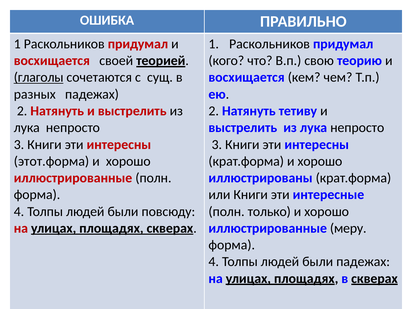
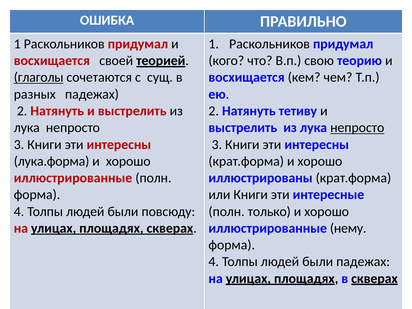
непросто underline: none -> present (357, 128)
этот.форма: этот.форма -> лука.форма (52, 161)
меру: меру -> нему (348, 228)
